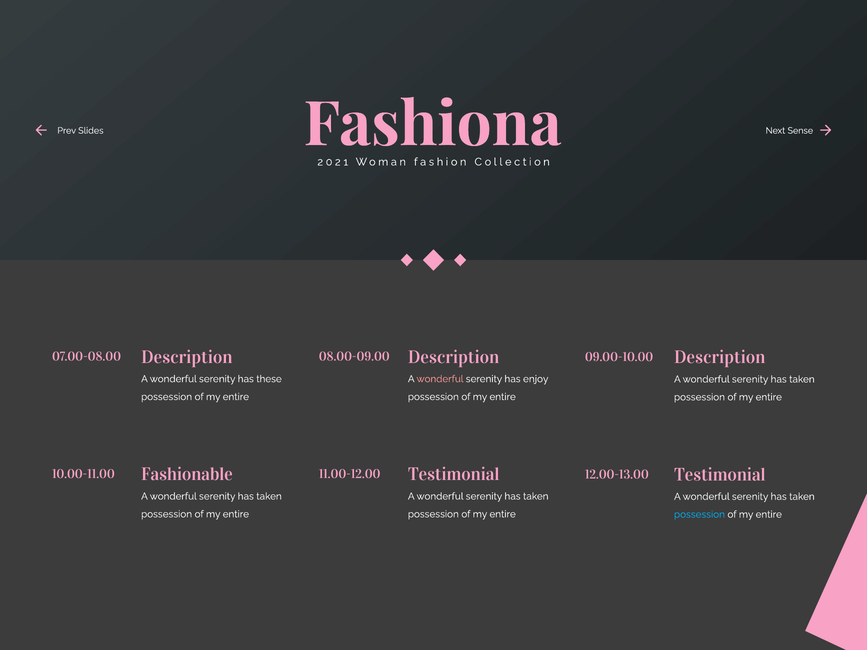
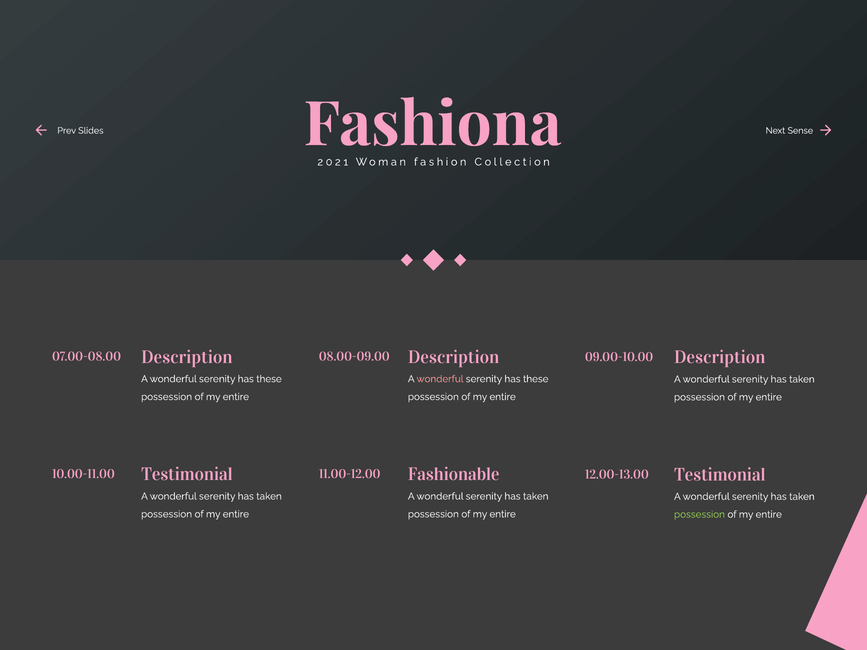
enjoy: enjoy -> these (536, 379)
Fashionable: Fashionable -> Testimonial (187, 475)
Testimonial: Testimonial -> Fashionable (454, 475)
possession colour: light blue -> light green (699, 515)
